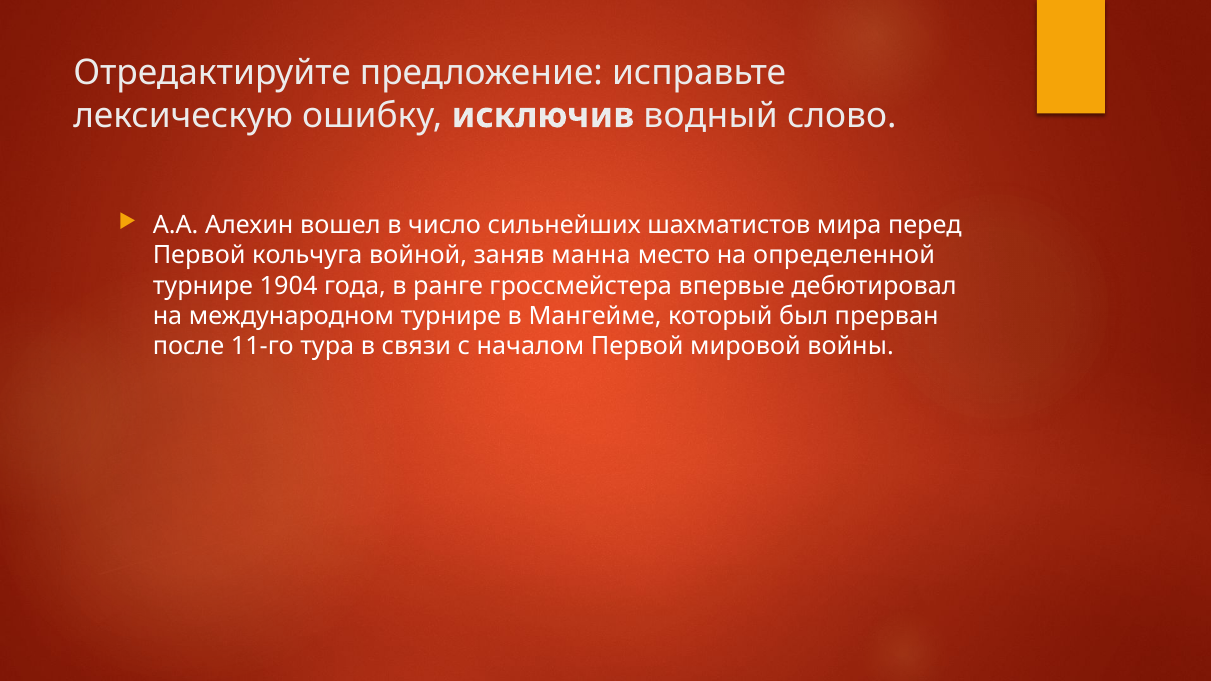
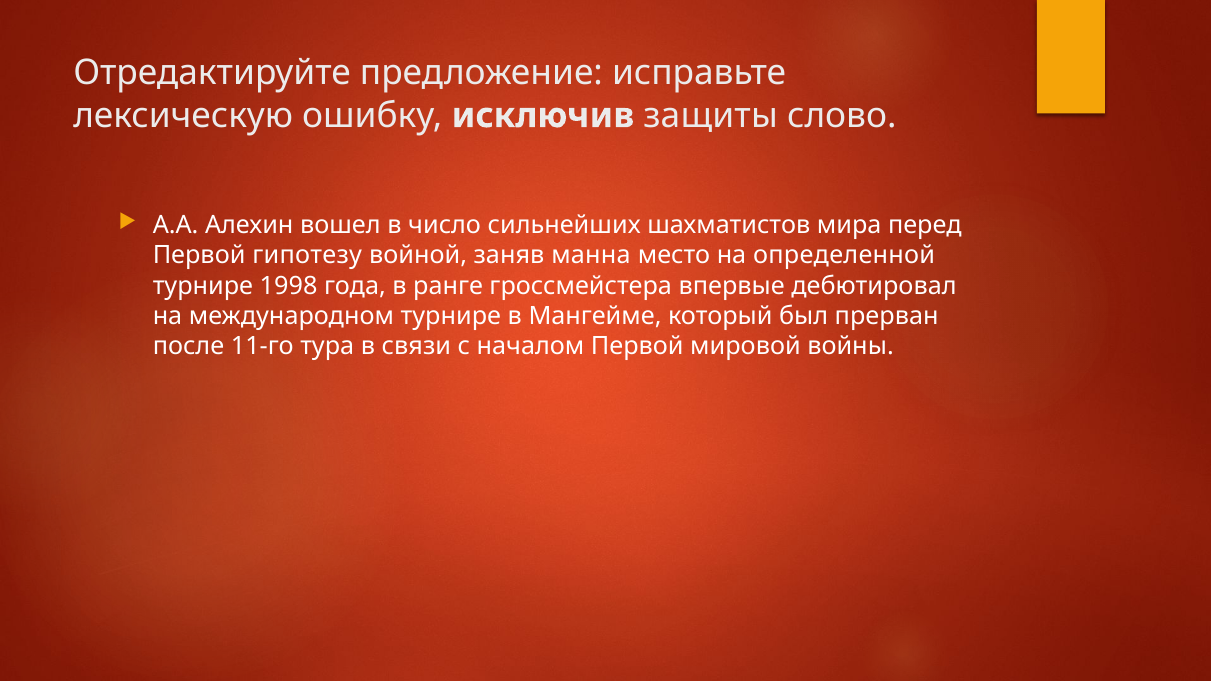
водный: водный -> защиты (711, 116)
кольчуга: кольчуга -> гипотезу (307, 256)
1904: 1904 -> 1998 (289, 286)
